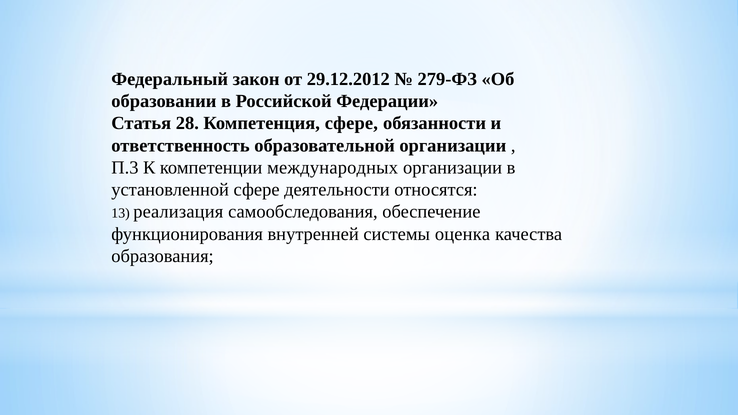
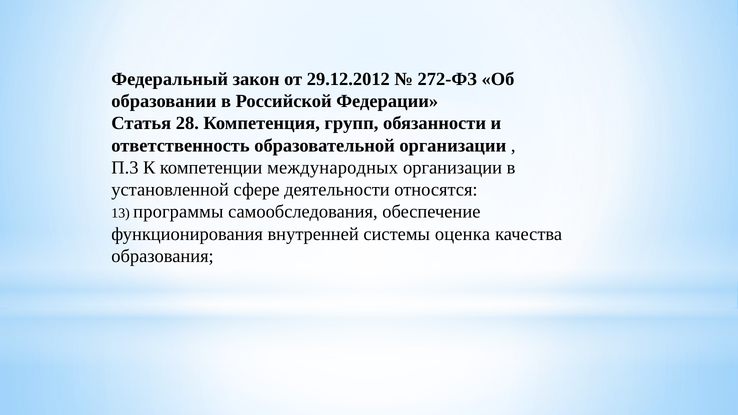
279-ФЗ: 279-ФЗ -> 272-ФЗ (447, 79)
Компетенция сфере: сфере -> групп (351, 123)
реализация: реализация -> программы (178, 212)
